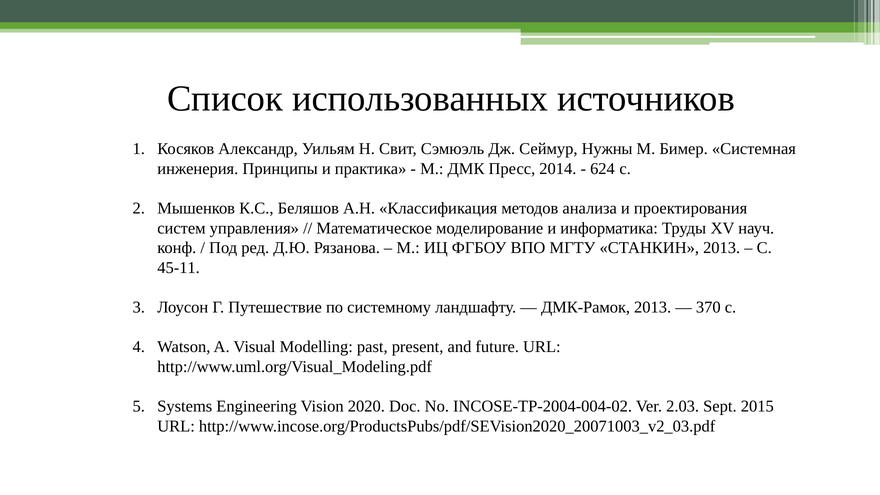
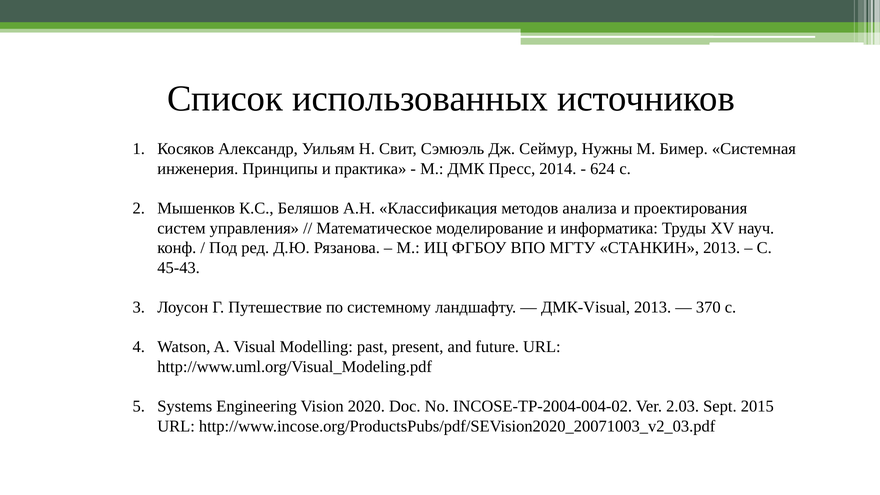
45-11: 45-11 -> 45-43 (179, 268)
ДМК-Рамок: ДМК-Рамок -> ДМК-Visual (586, 307)
